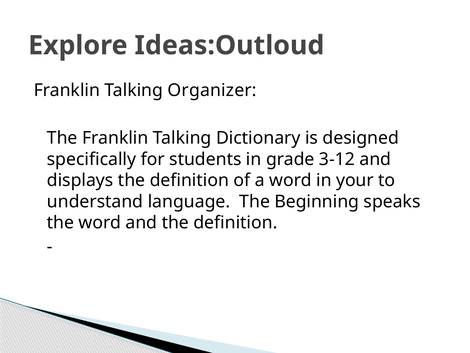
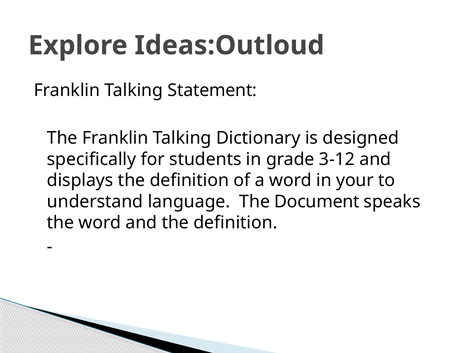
Organizer: Organizer -> Statement (212, 90)
Beginning: Beginning -> Document (317, 201)
